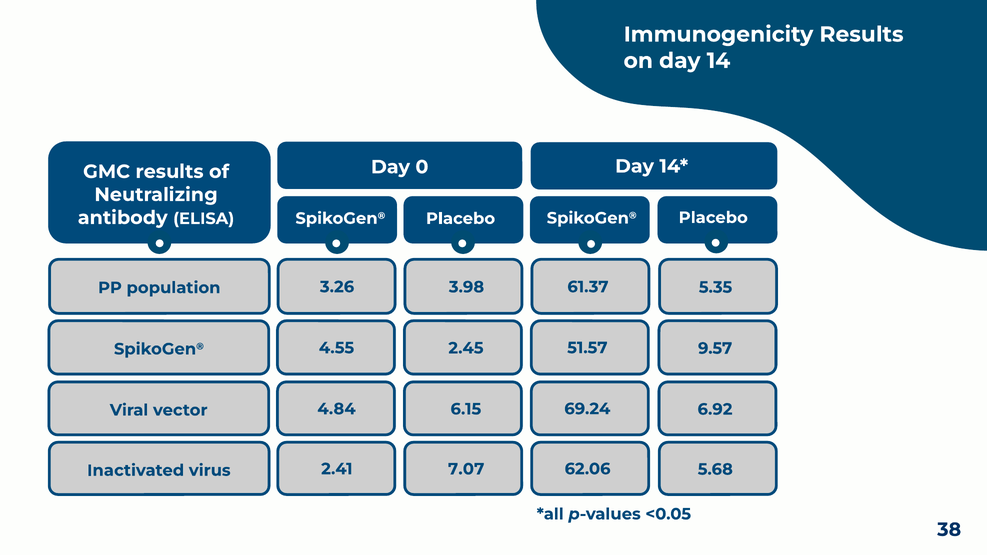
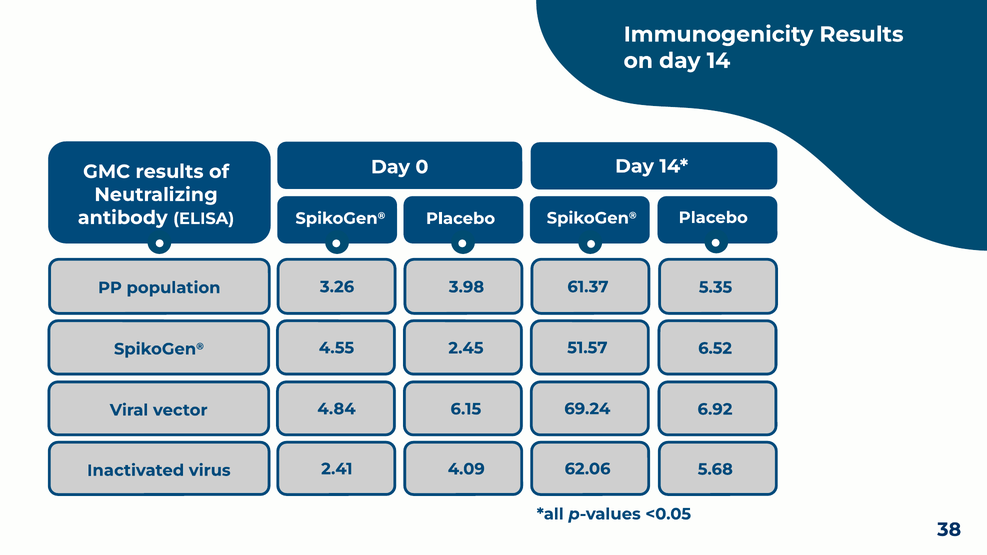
9.57: 9.57 -> 6.52 (715, 348)
7.07: 7.07 -> 4.09 (466, 469)
